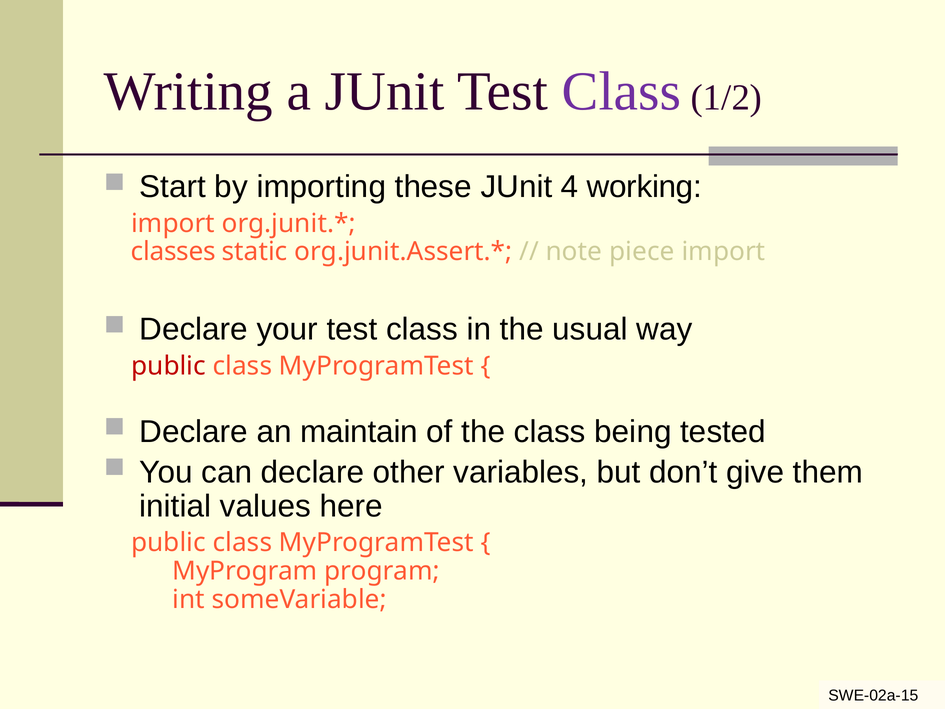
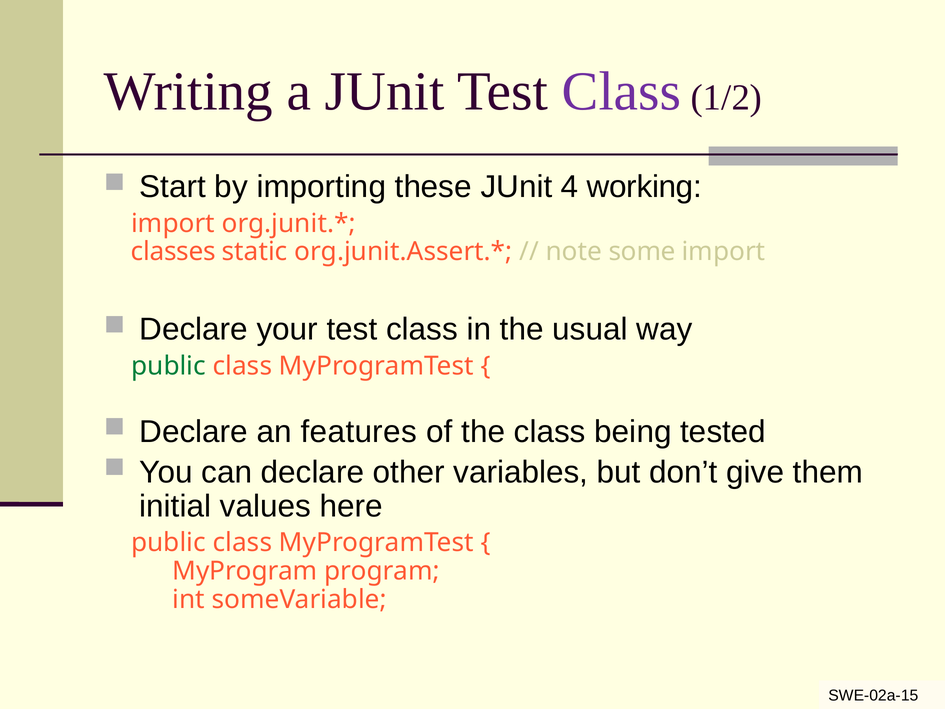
piece: piece -> some (642, 252)
public colour: red -> green (169, 366)
maintain: maintain -> features (359, 432)
